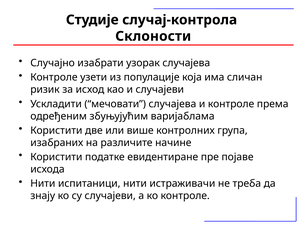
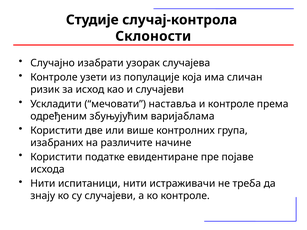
мечовати случајева: случајева -> наставља (172, 104)
